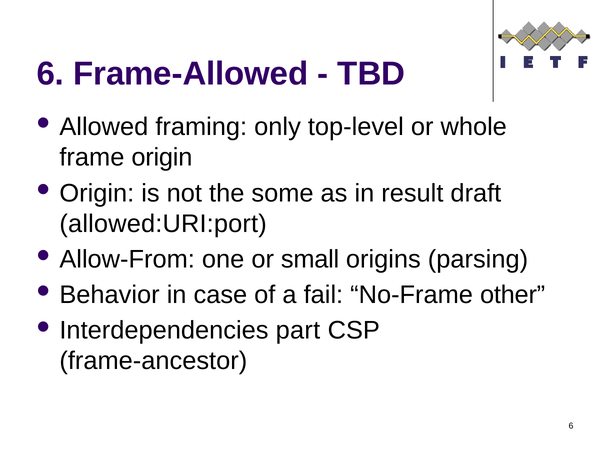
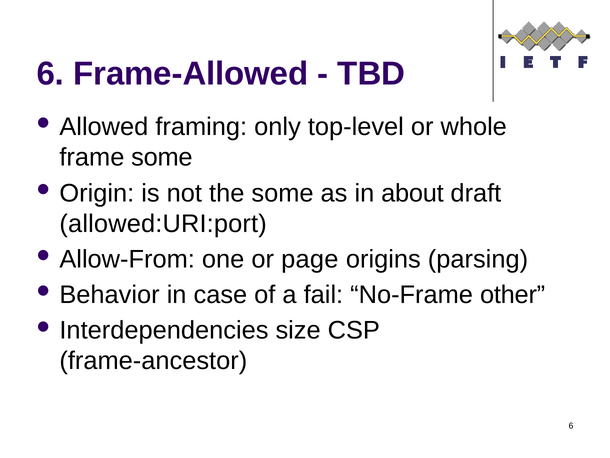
frame origin: origin -> some (162, 157)
result: result -> about (413, 193)
small: small -> page (310, 259)
part: part -> size (298, 330)
